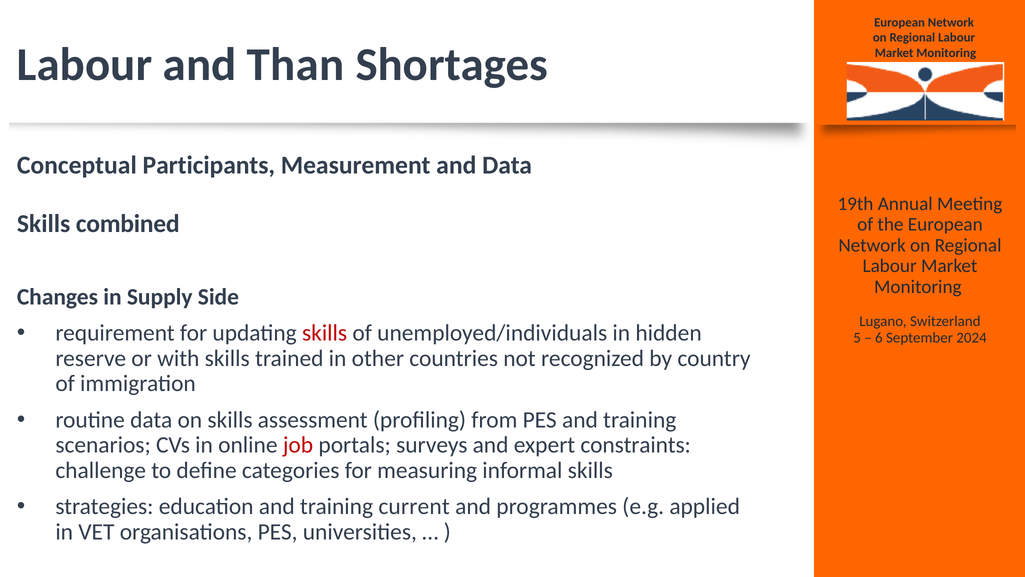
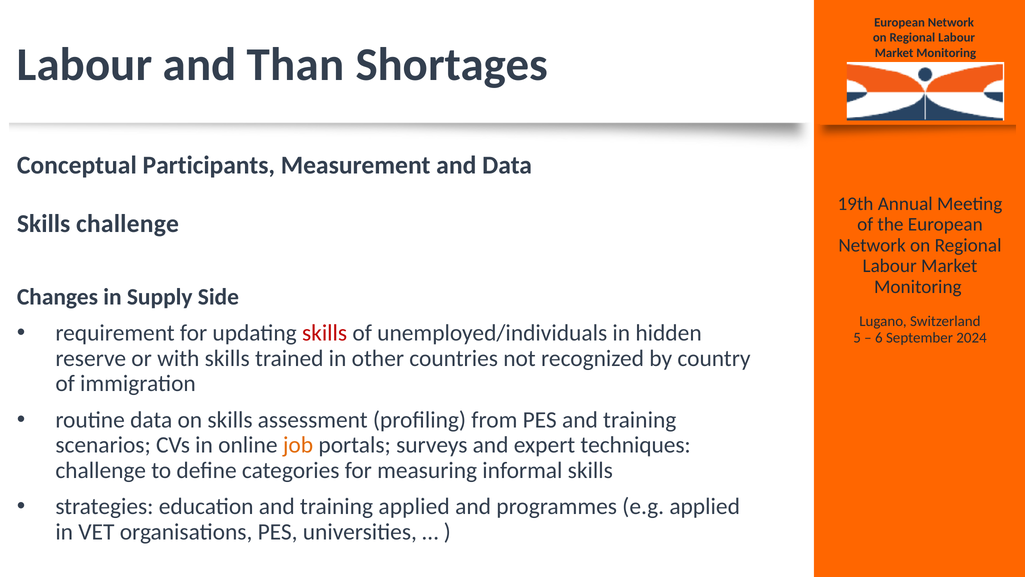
Skills combined: combined -> challenge (128, 223)
job colour: red -> orange (298, 445)
constraints: constraints -> techniques (636, 445)
training current: current -> applied (414, 506)
